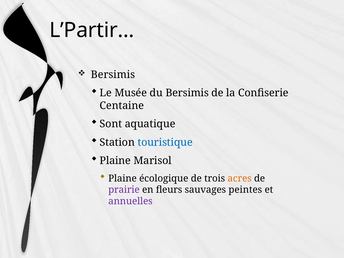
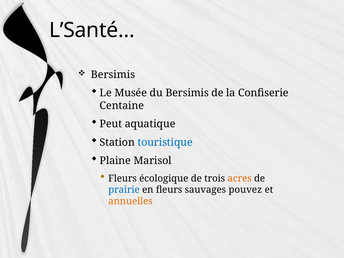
L’Partir…: L’Partir… -> L’Santé… (92, 30)
Sont: Sont -> Peut (111, 124)
Plaine: Plaine -> Fleurs (123, 178)
prairie colour: purple -> blue (124, 190)
peintes: peintes -> pouvez (245, 190)
annuelles colour: purple -> orange (130, 201)
